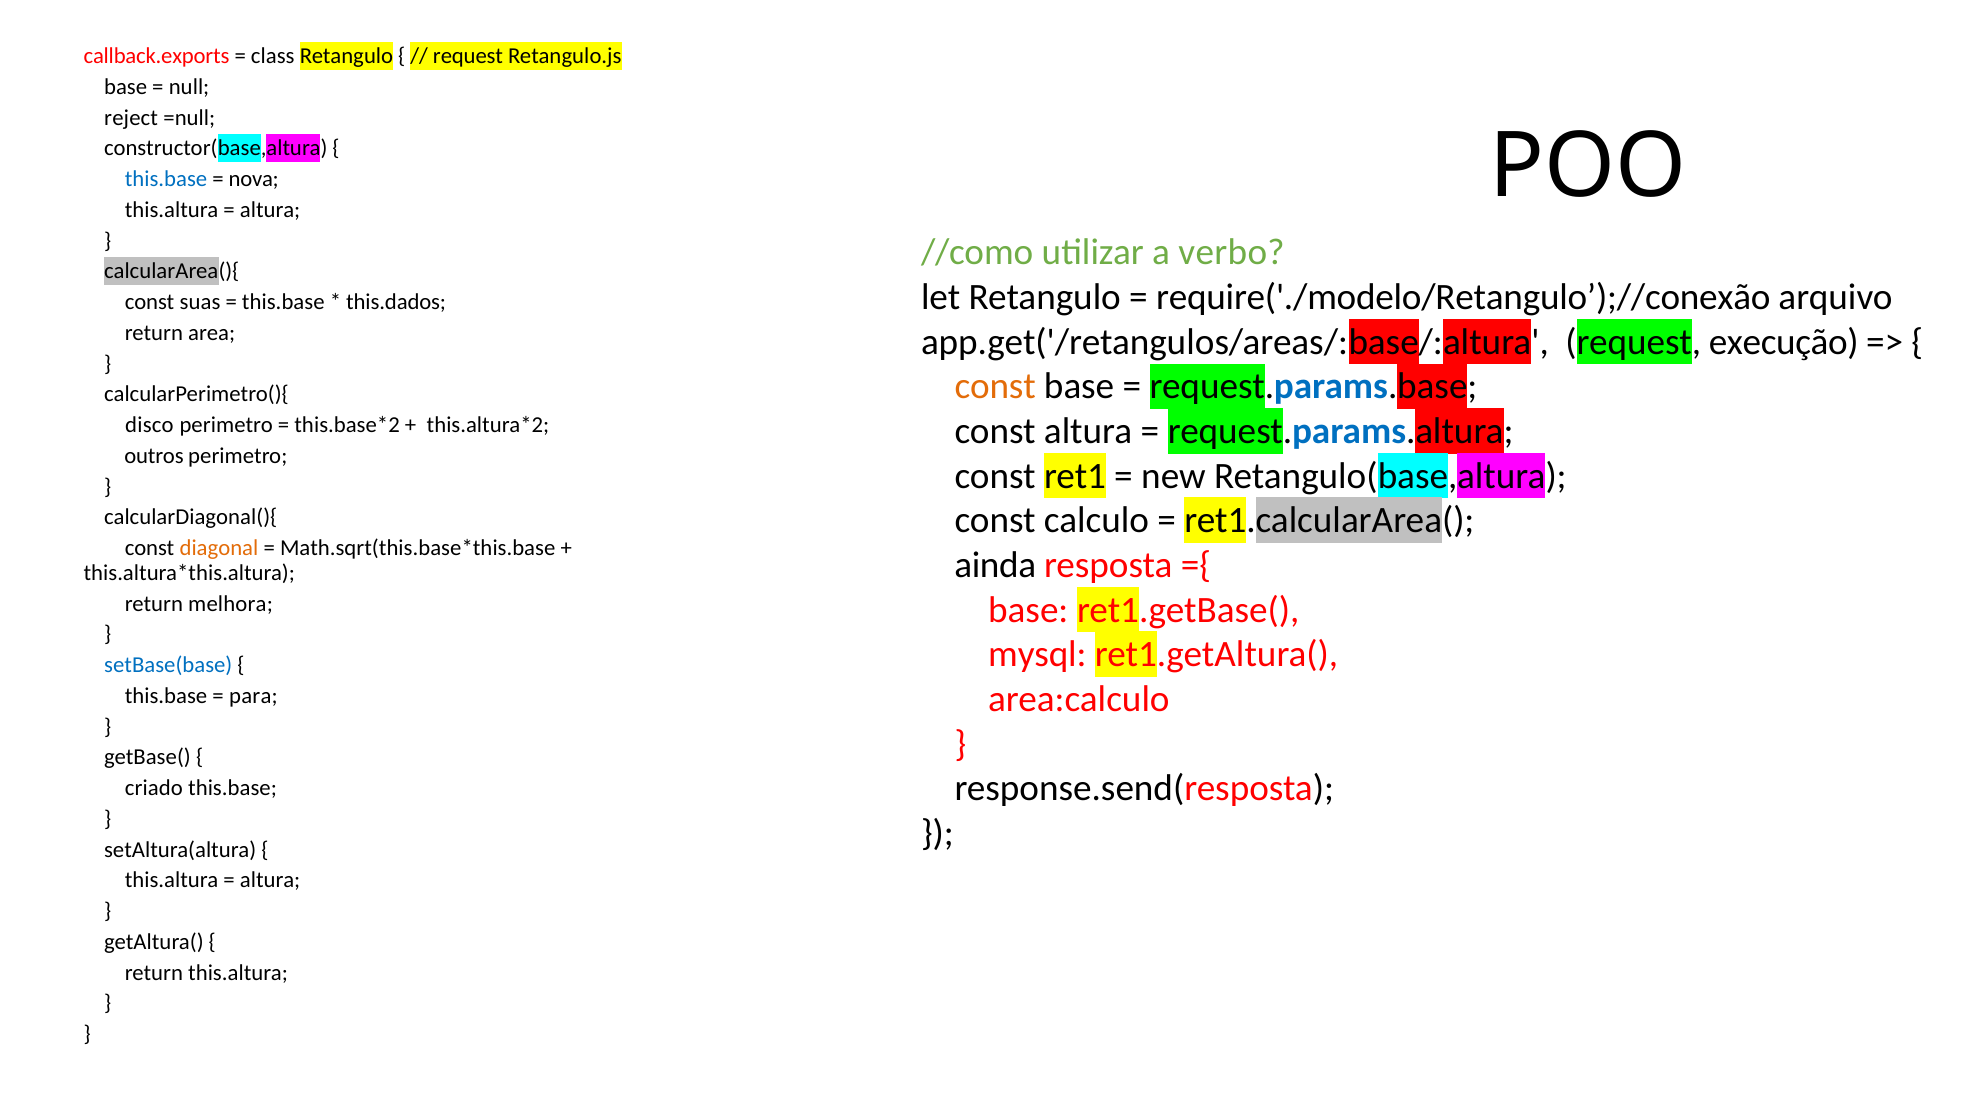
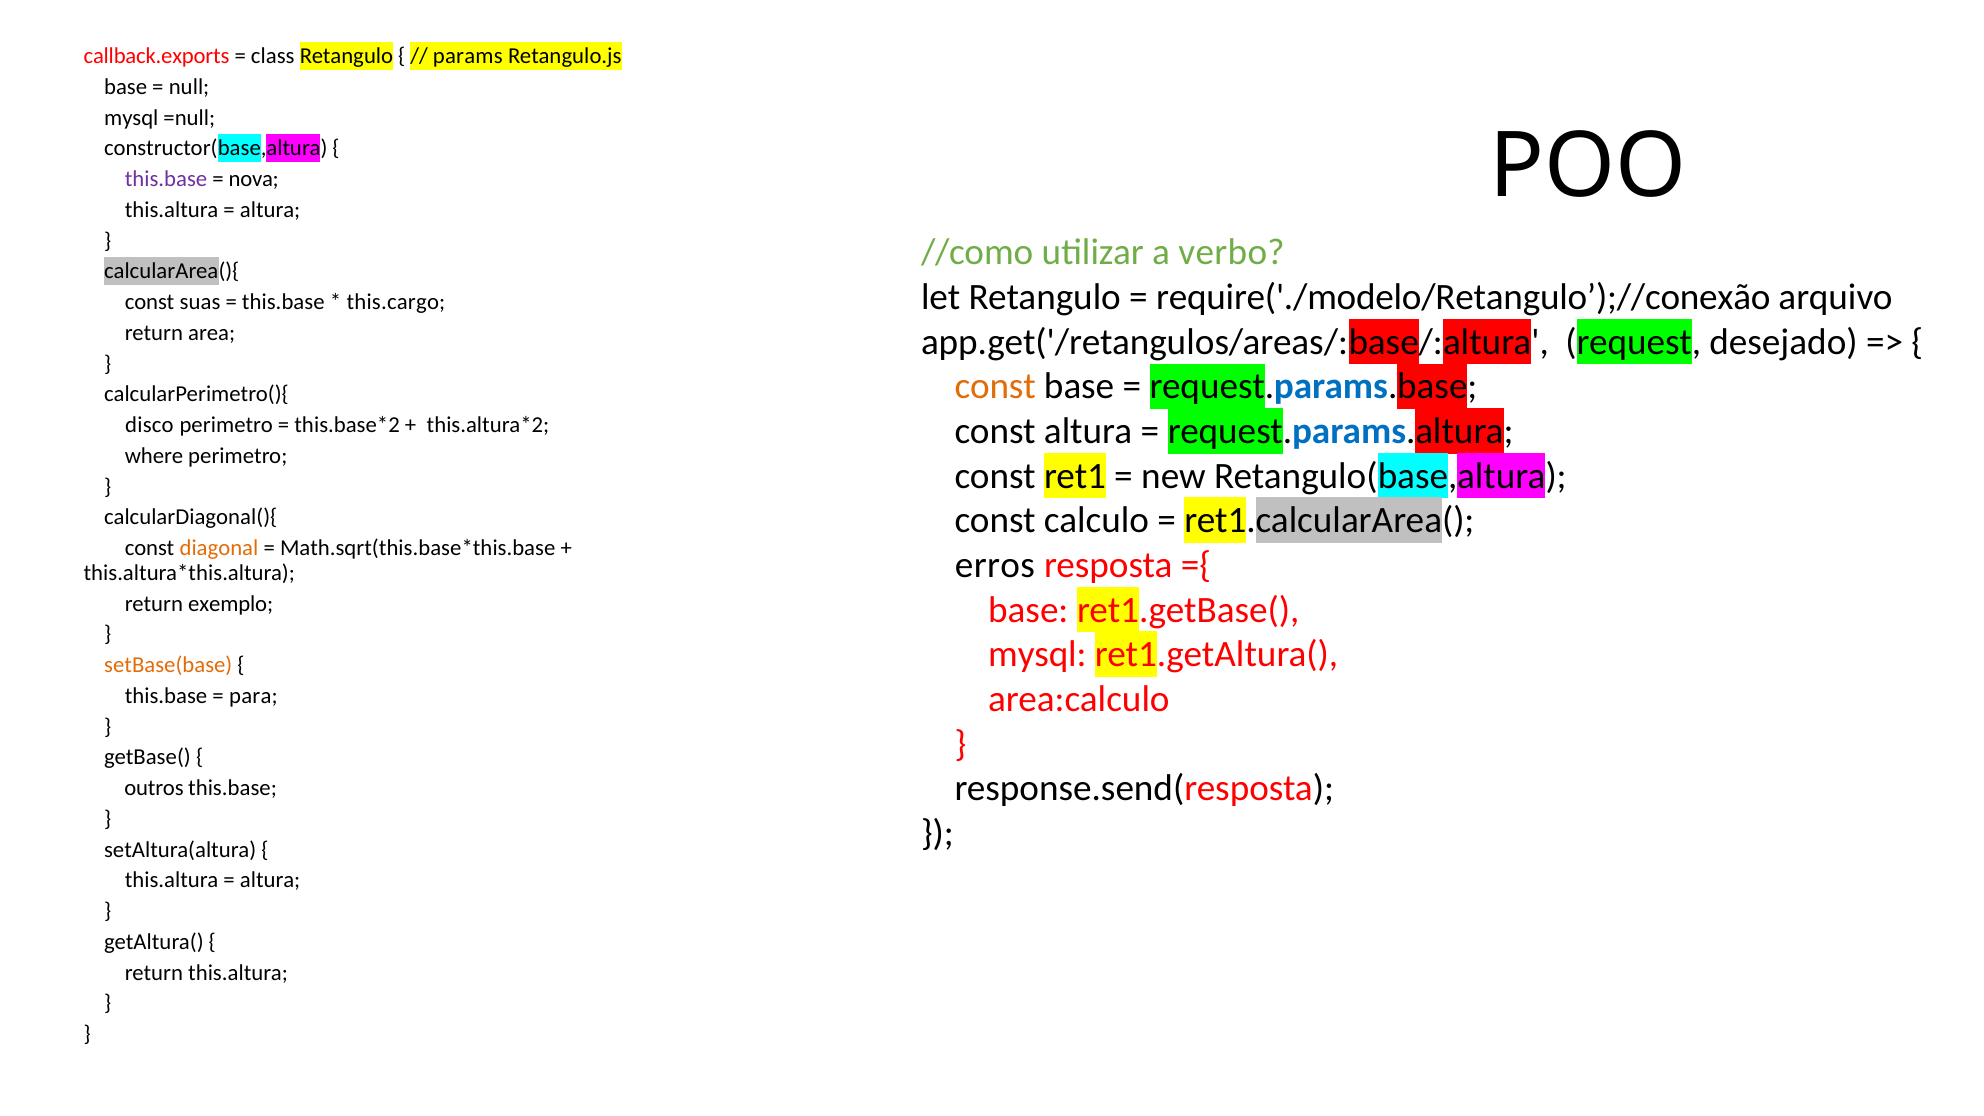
request: request -> params (468, 56)
reject: reject -> mysql (131, 118)
this.base colour: blue -> purple (166, 179)
this.dados: this.dados -> this.cargo (396, 302)
execução: execução -> desejado (1784, 342)
outros: outros -> where (154, 456)
ainda: ainda -> erros (995, 565)
melhora: melhora -> exemplo (231, 604)
setBase(base colour: blue -> orange (168, 665)
criado: criado -> outros (154, 788)
